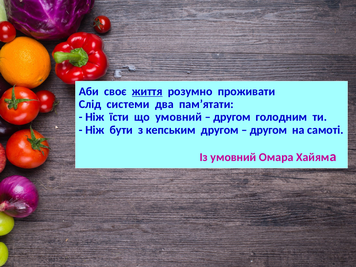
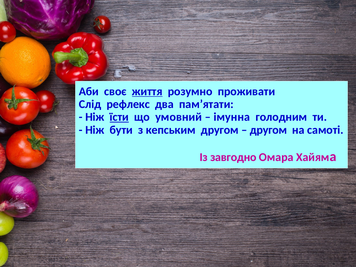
системи: системи -> рефлекс (128, 104)
їсти underline: none -> present (119, 117)
другом: другом -> імунна (232, 117)
Із умовний: умовний -> завгодно (233, 157)
